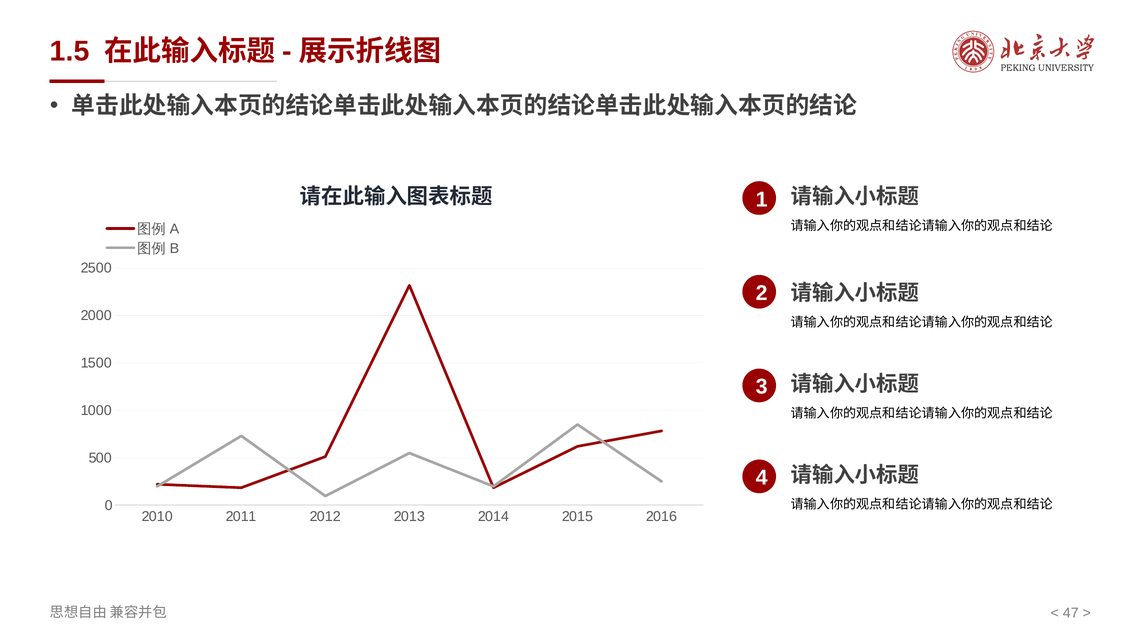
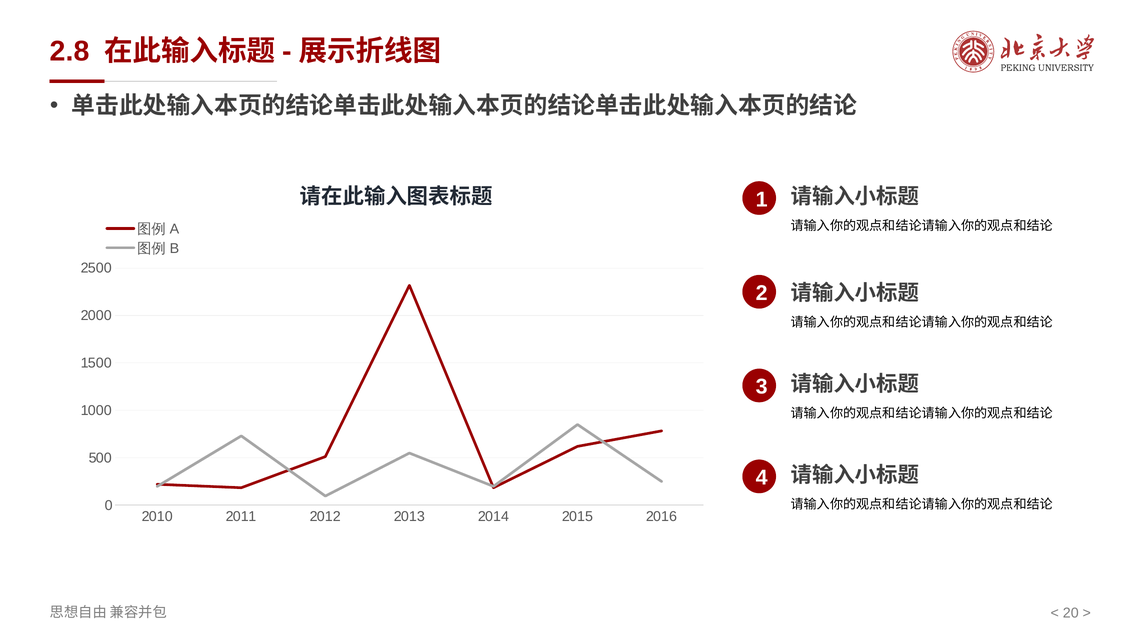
1.5: 1.5 -> 2.8 (70, 52)
47: 47 -> 20 (1071, 613)
